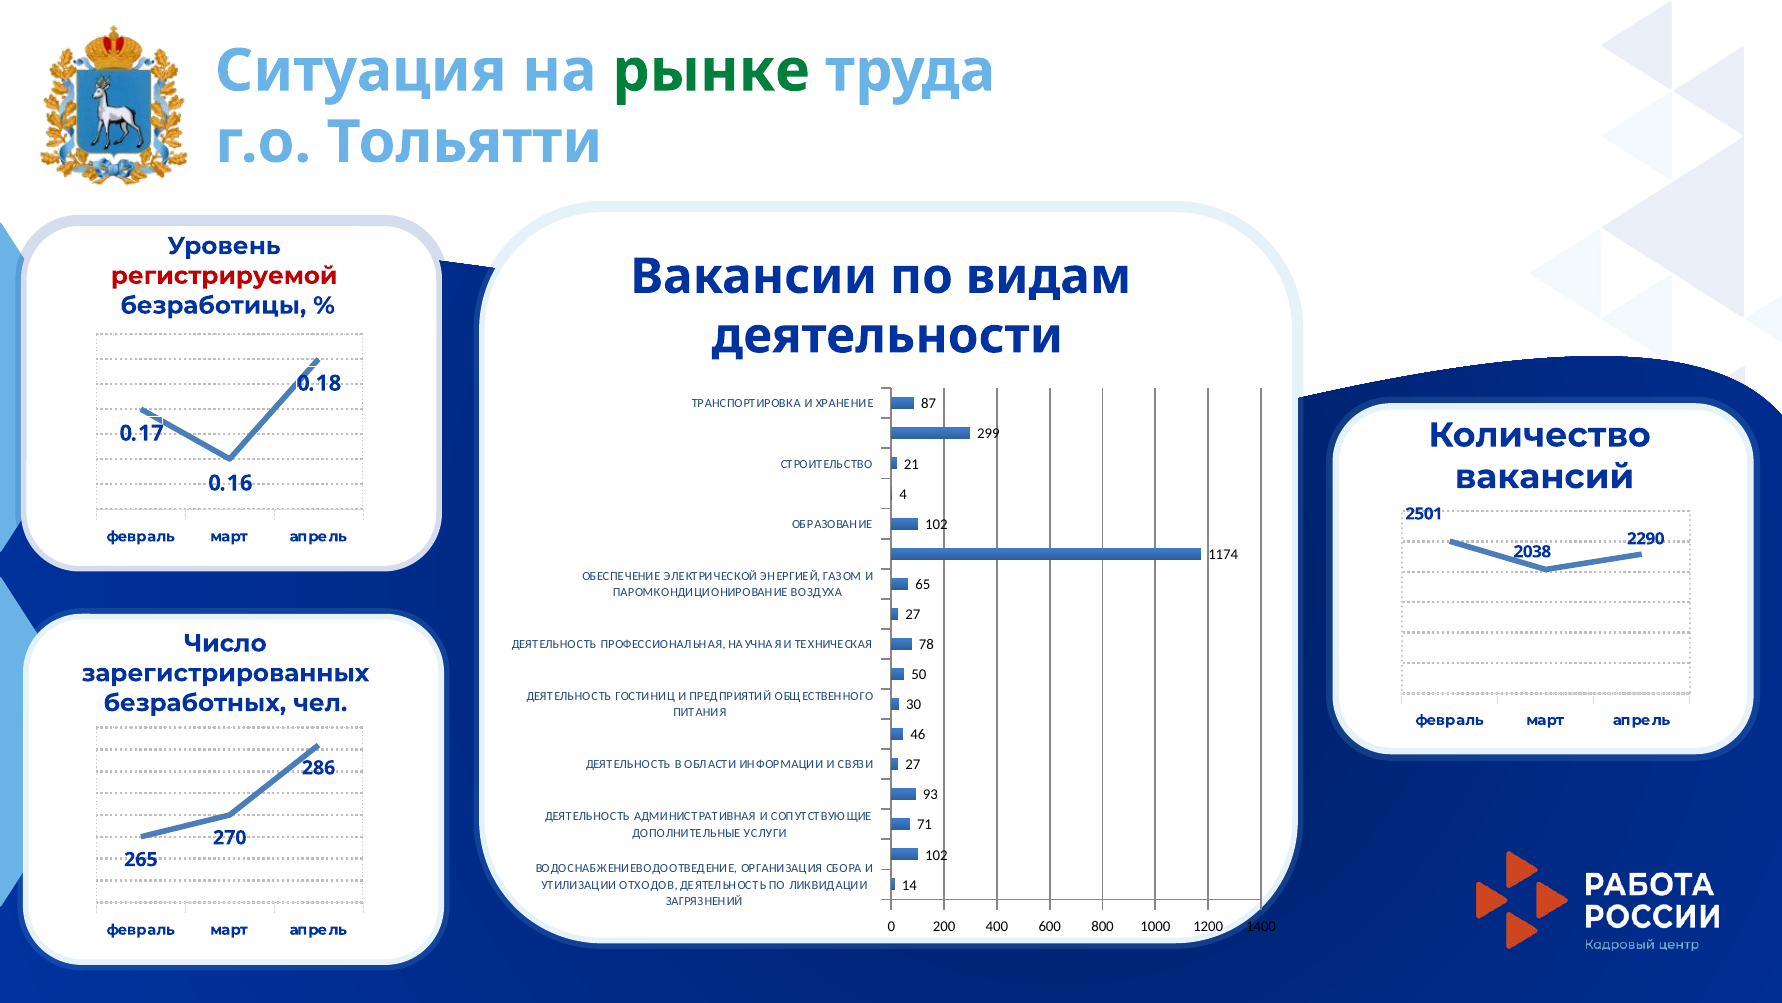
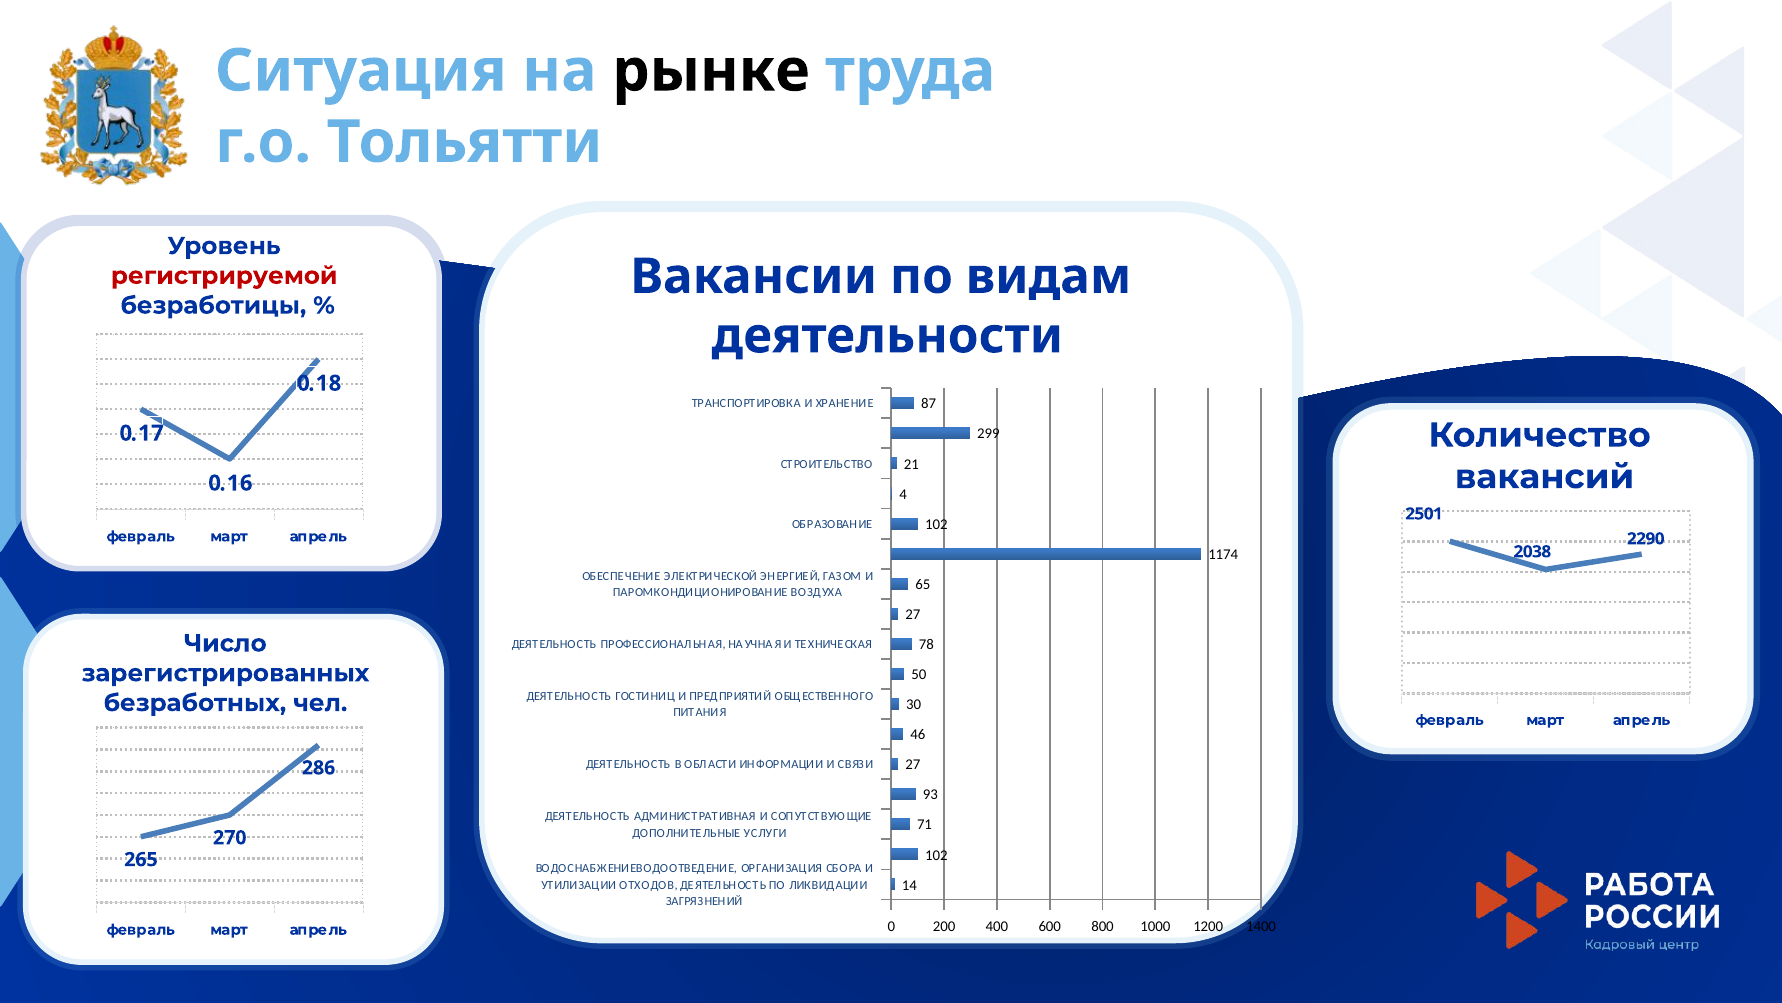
рынке colour: green -> black (711, 71)
